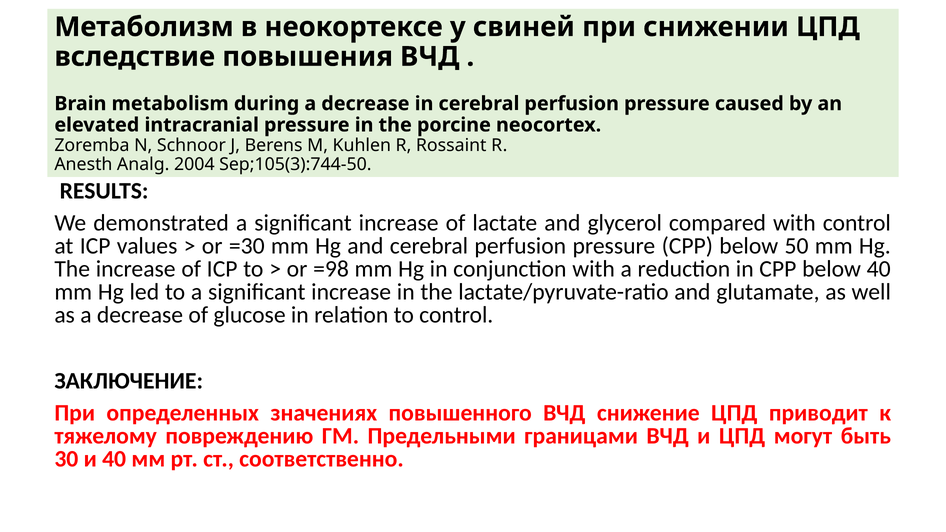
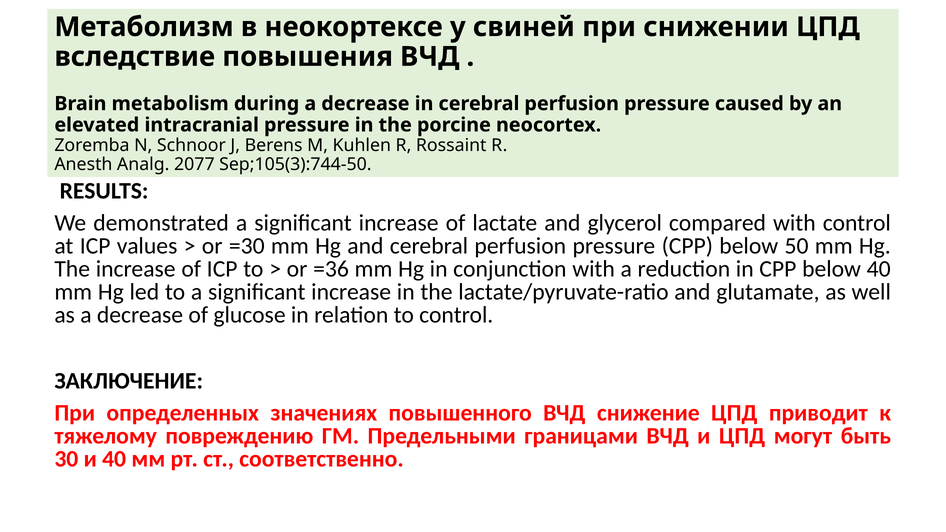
2004: 2004 -> 2077 (194, 164)
=98: =98 -> =36 (331, 269)
